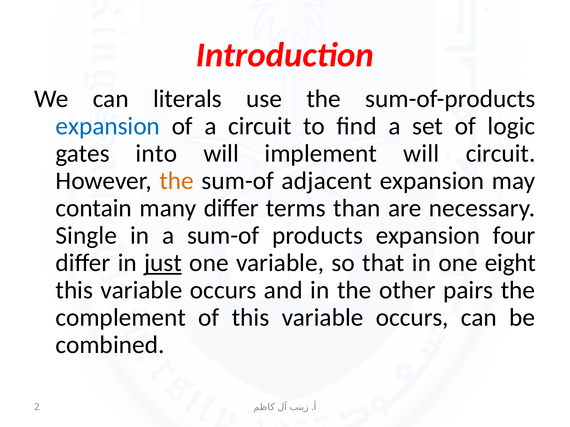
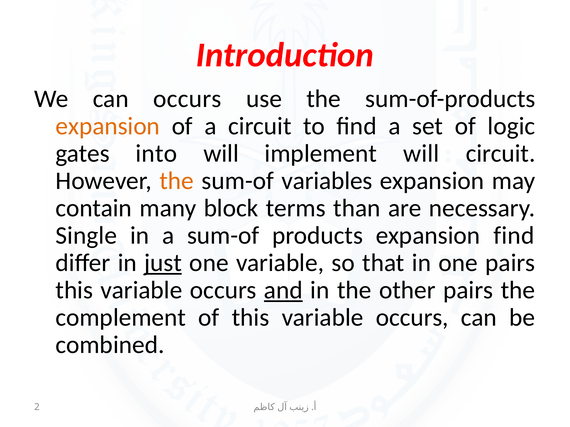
can literals: literals -> occurs (187, 99)
expansion colour: blue -> orange (108, 126)
adjacent: adjacent -> variables (327, 181)
many differ: differ -> block (231, 208)
expansion four: four -> find (514, 236)
one eight: eight -> pairs (510, 263)
and underline: none -> present (283, 291)
